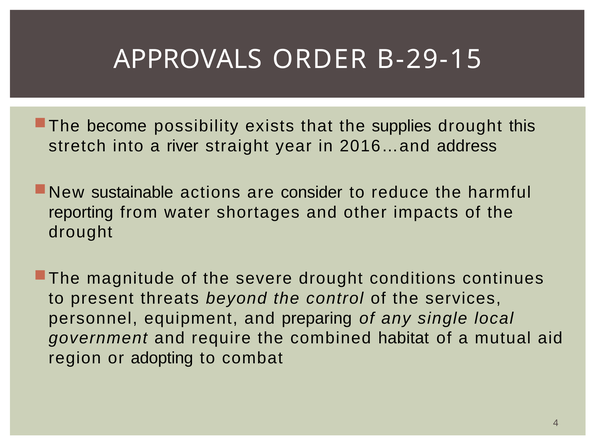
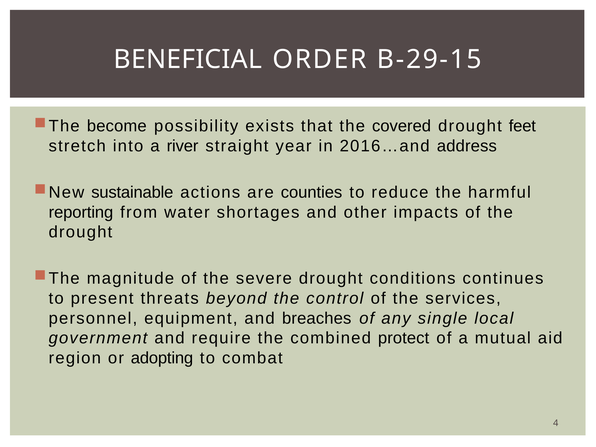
APPROVALS: APPROVALS -> BENEFICIAL (188, 59)
supplies: supplies -> covered (402, 126)
this: this -> feet (522, 126)
consider: consider -> counties (312, 192)
preparing: preparing -> breaches (317, 318)
habitat: habitat -> protect (404, 338)
